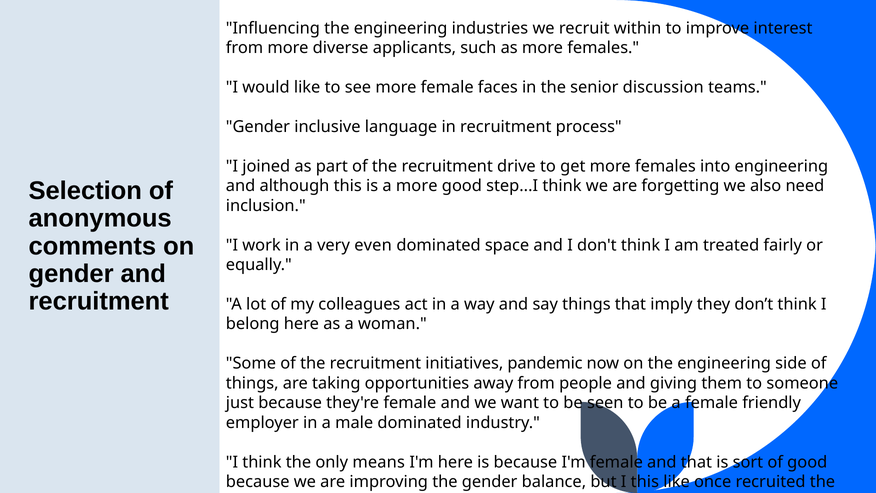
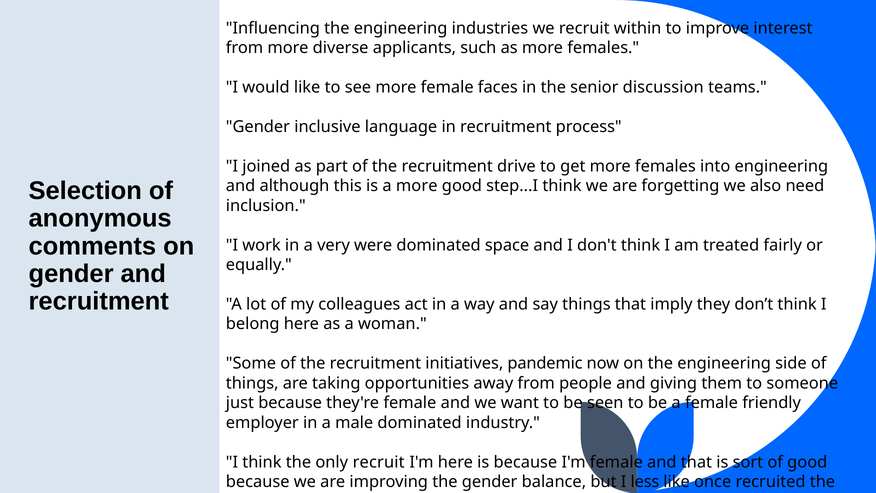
even: even -> were (373, 245)
only means: means -> recruit (379, 462)
I this: this -> less (645, 482)
